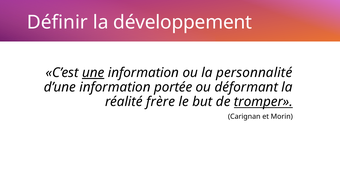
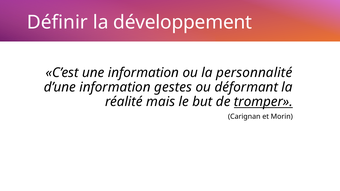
une underline: present -> none (93, 73)
portée: portée -> gestes (173, 87)
frère: frère -> mais (161, 102)
